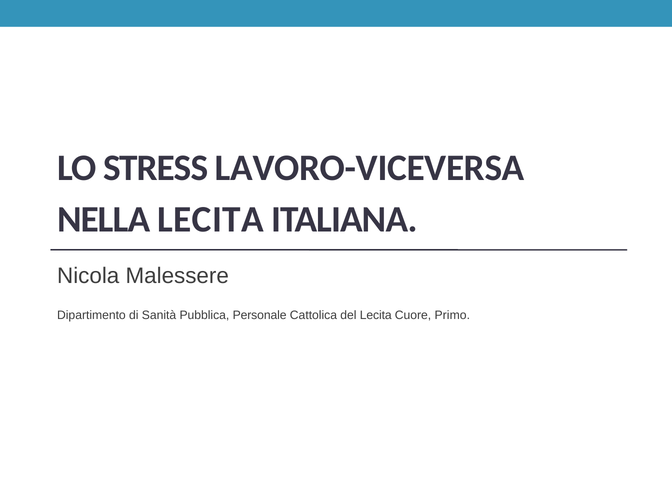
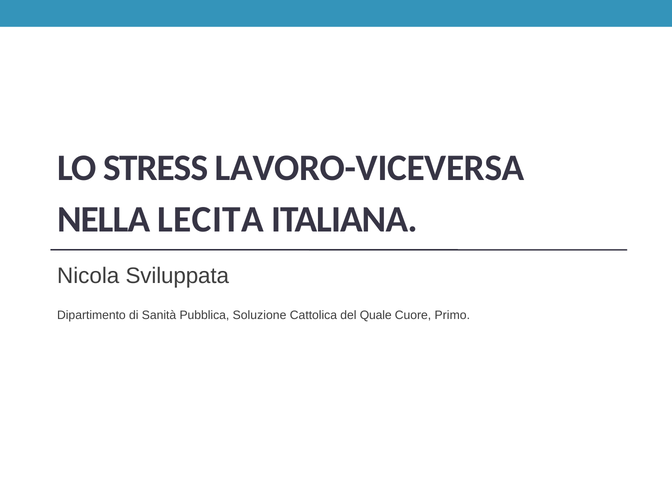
Malessere: Malessere -> Sviluppata (177, 276)
Personale: Personale -> Soluzione (260, 315)
del Lecita: Lecita -> Quale (376, 315)
